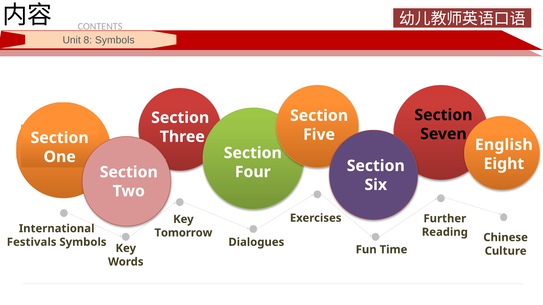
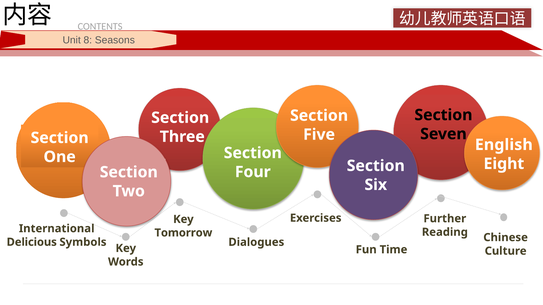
8 Symbols: Symbols -> Seasons (115, 40)
Festivals: Festivals -> Delicious (32, 242)
